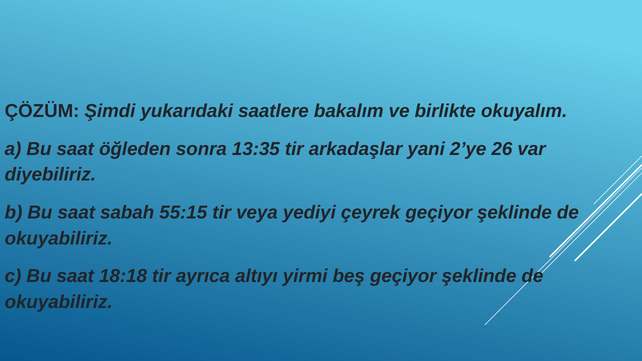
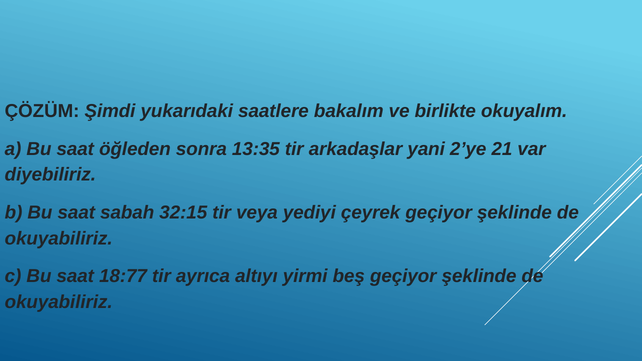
26: 26 -> 21 (502, 149)
55:15: 55:15 -> 32:15 (183, 213)
18:18: 18:18 -> 18:77 (123, 276)
